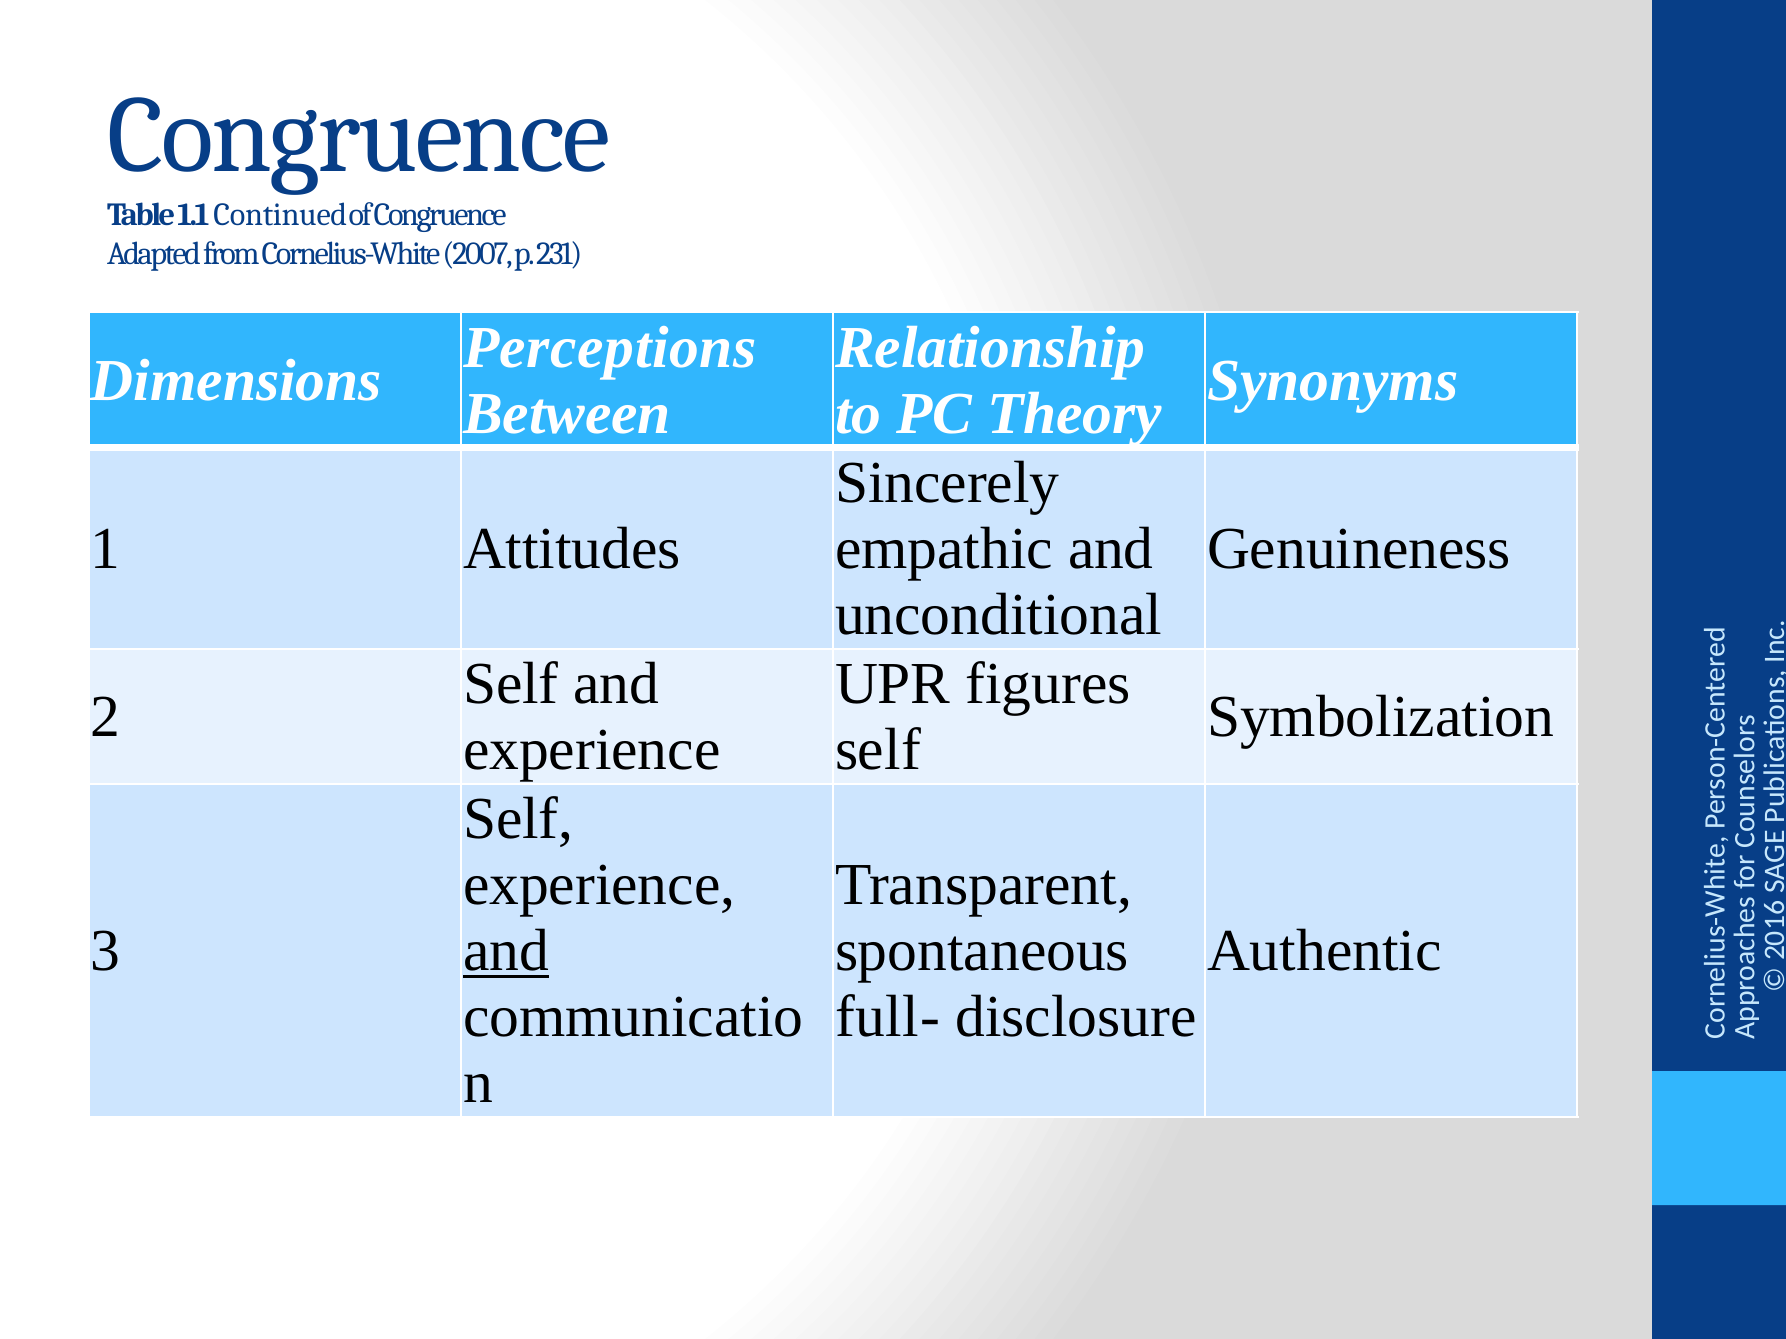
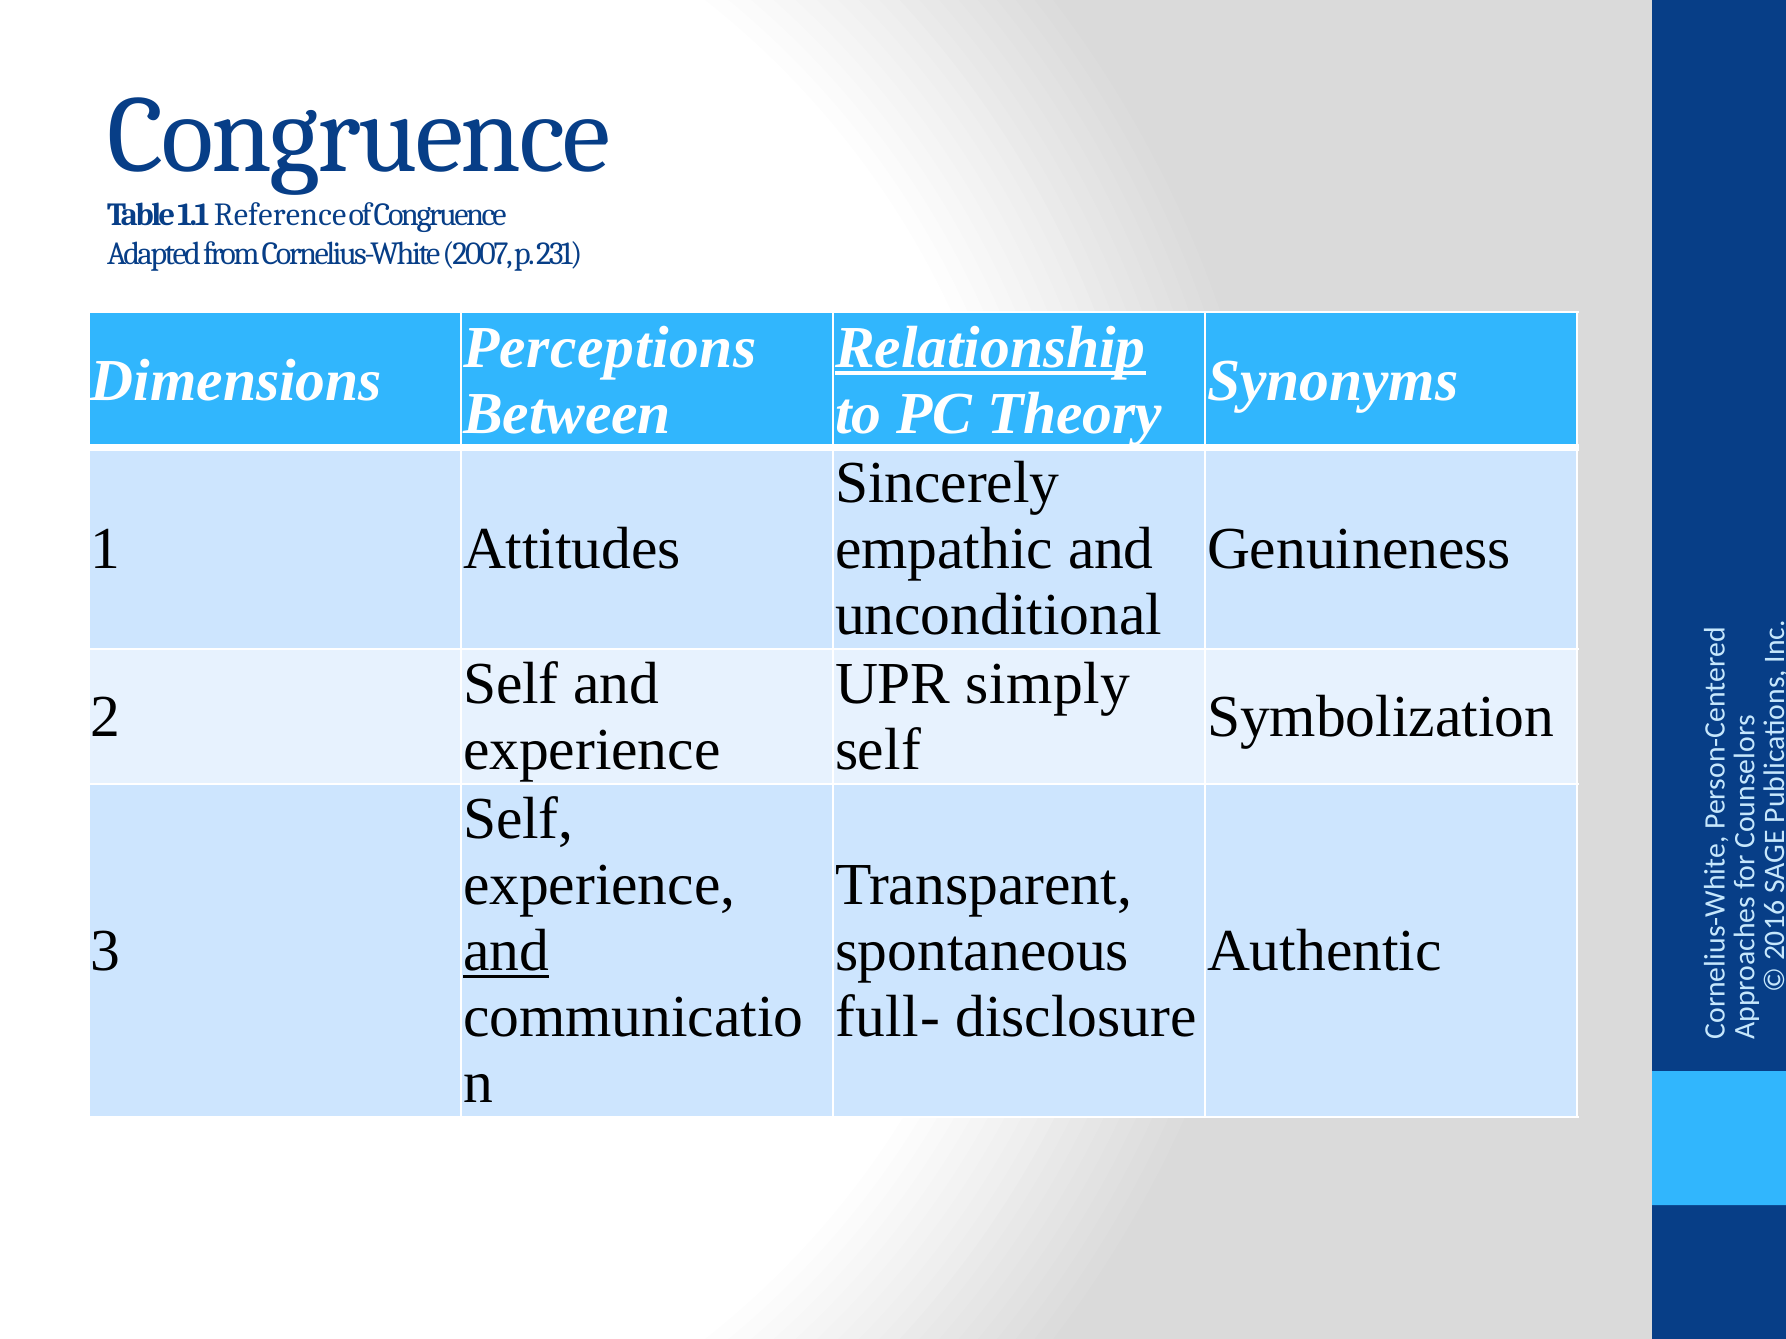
Continued: Continued -> Reference (280, 215)
Relationship underline: none -> present (990, 348)
figures: figures -> simply (1048, 684)
